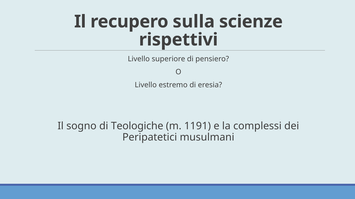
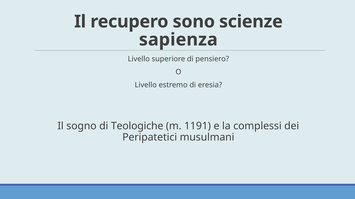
sulla: sulla -> sono (194, 22)
rispettivi: rispettivi -> sapienza (178, 40)
